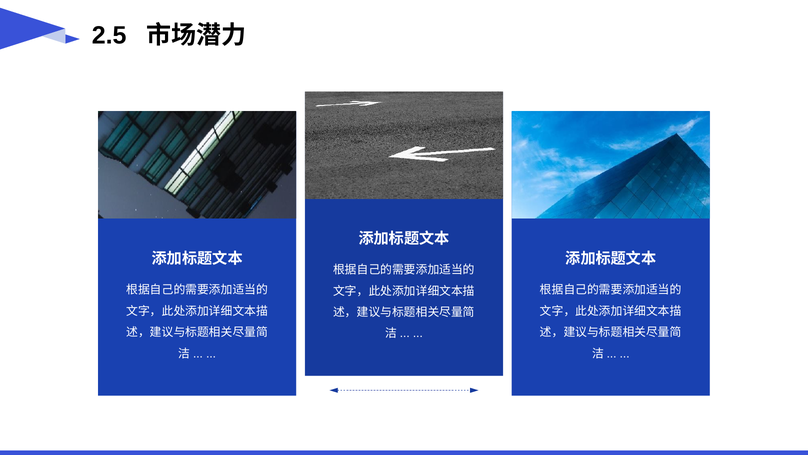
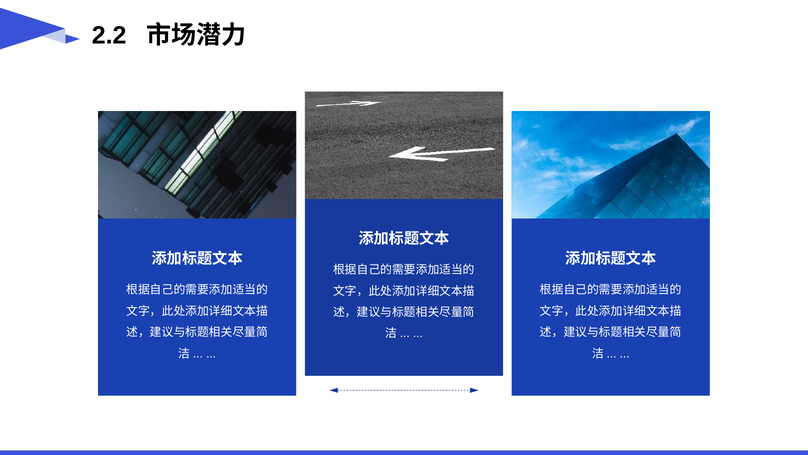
2.5: 2.5 -> 2.2 (109, 36)
